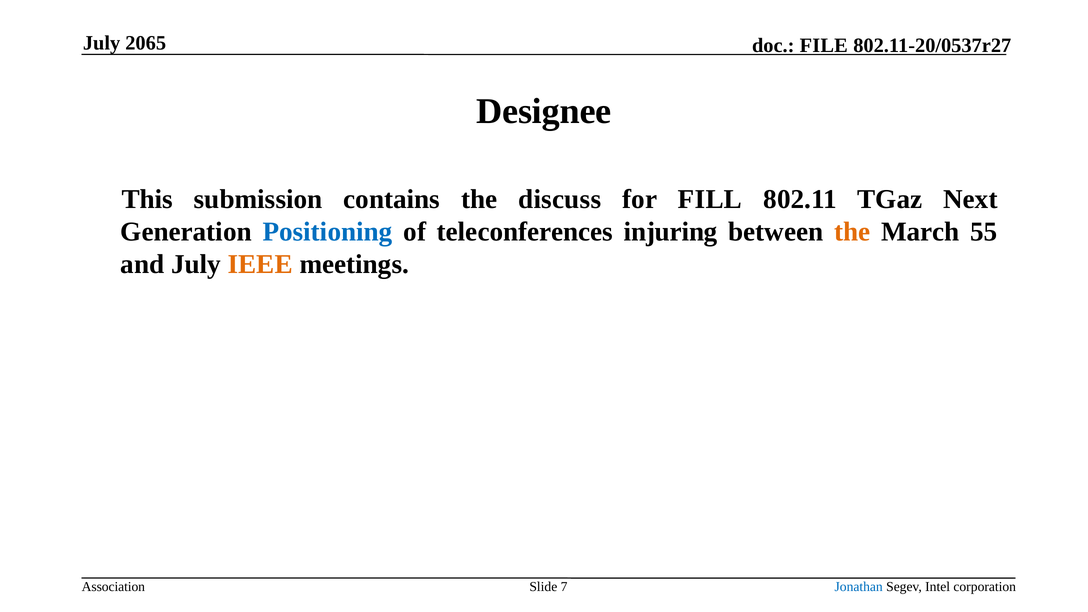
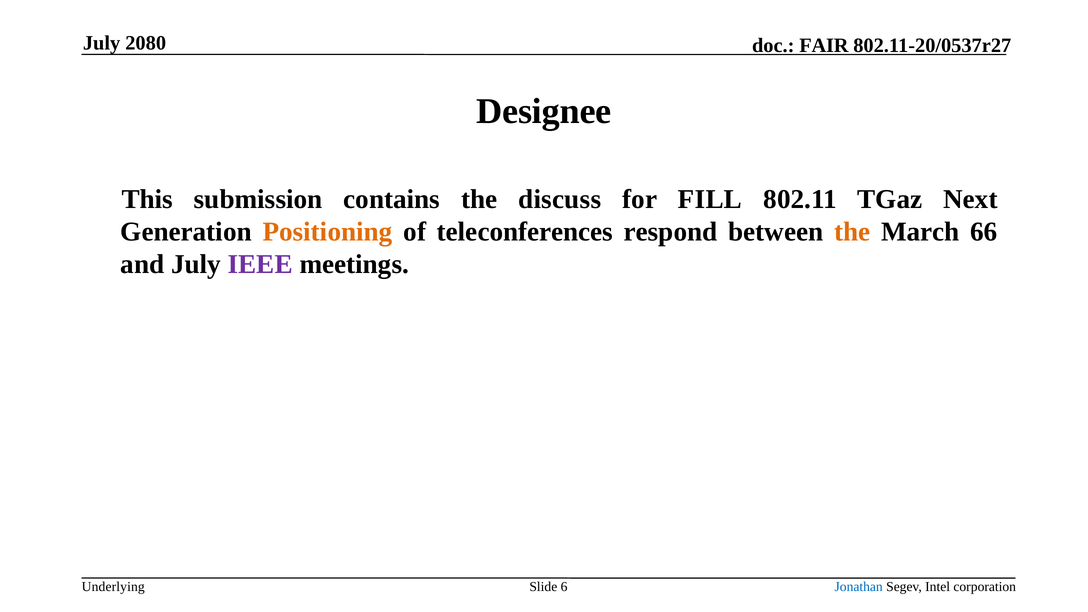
2065: 2065 -> 2080 (146, 43)
FILE: FILE -> FAIR (824, 45)
Positioning colour: blue -> orange (328, 232)
injuring: injuring -> respond (671, 232)
55: 55 -> 66 (984, 232)
IEEE colour: orange -> purple (260, 264)
Association: Association -> Underlying (113, 587)
7: 7 -> 6 (564, 587)
